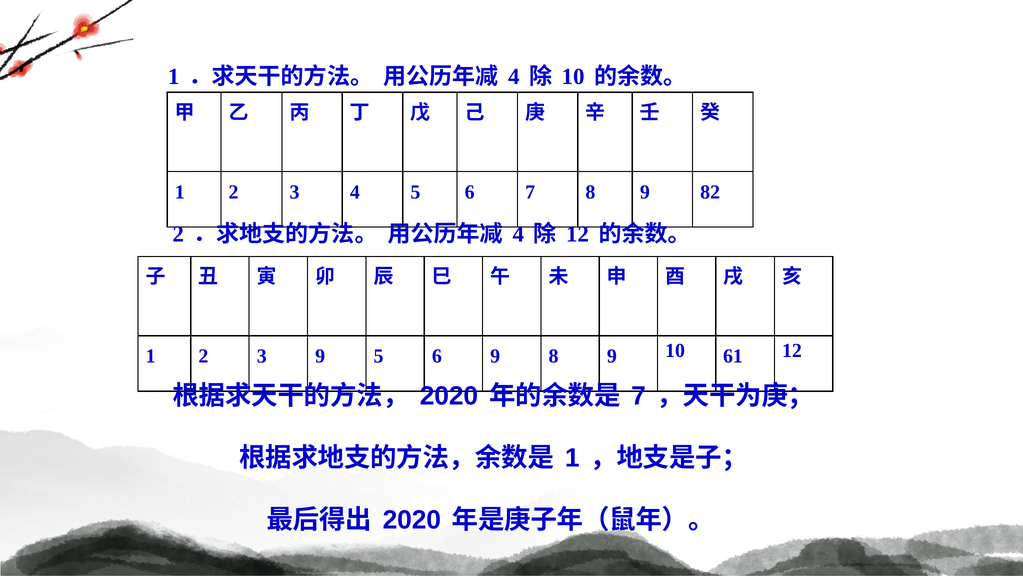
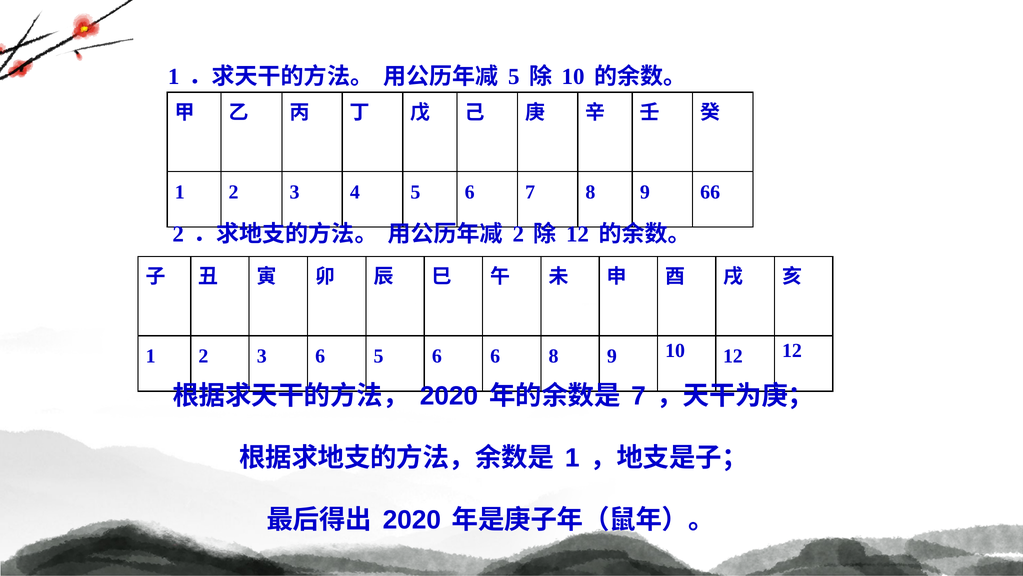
4: 4 -> 5 (514, 76)
82: 82 -> 66 (710, 192)
4: 4 -> 2 (518, 234)
3 9: 9 -> 6 (320, 356)
6 9: 9 -> 6 (495, 356)
10 61: 61 -> 12 (733, 356)
